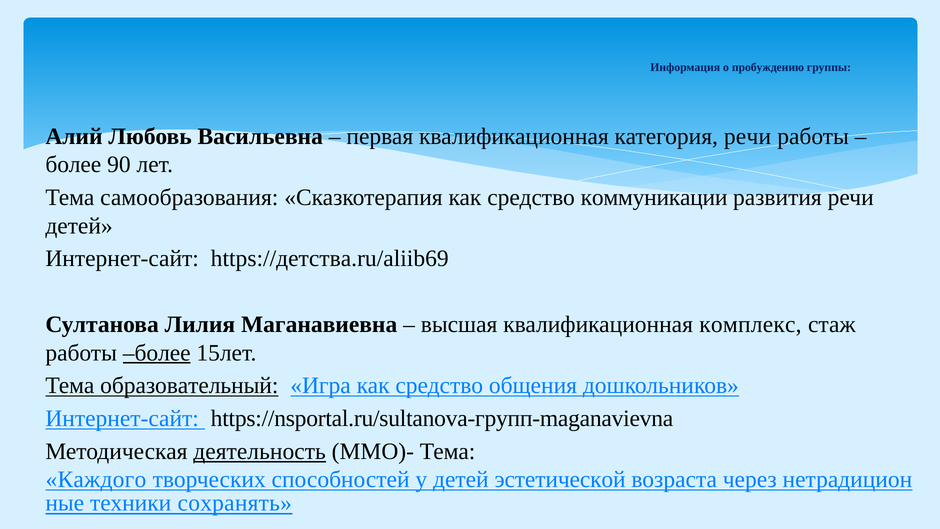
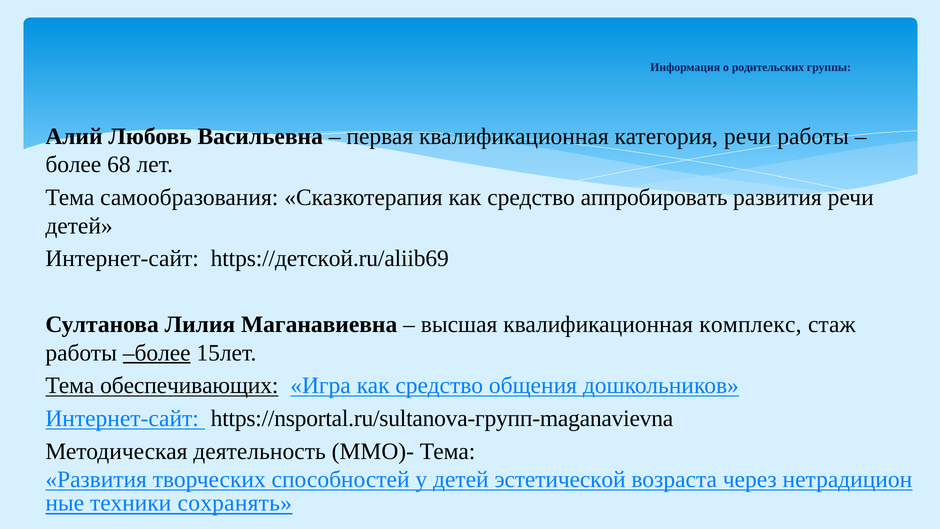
пробуждению: пробуждению -> родительских (768, 67)
90: 90 -> 68 (119, 165)
коммуникации: коммуникации -> аппробировать (654, 198)
https://детства.ru/aliib69: https://детства.ru/aliib69 -> https://детской.ru/aliib69 (330, 259)
образовательный: образовательный -> обеспечивающих (189, 385)
деятельность underline: present -> none (260, 451)
Каждого: Каждого -> Развития (96, 479)
